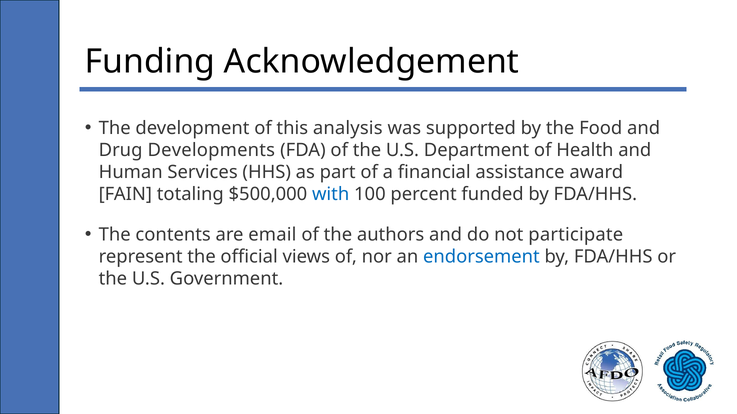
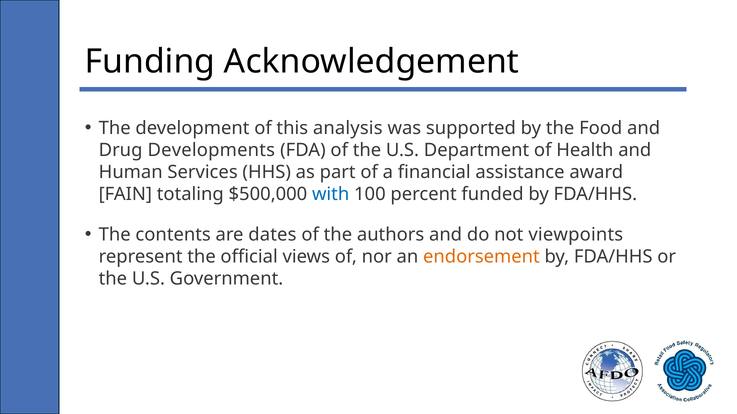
email: email -> dates (272, 235)
participate: participate -> viewpoints (576, 235)
endorsement colour: blue -> orange (481, 257)
